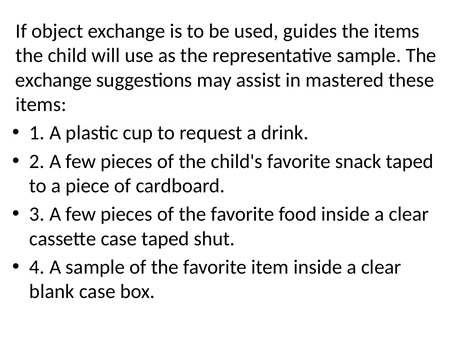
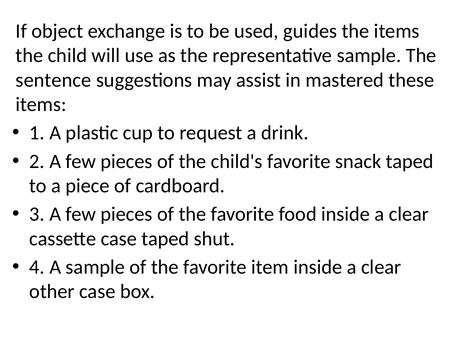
exchange: exchange -> sentence (53, 80)
blank: blank -> other (52, 291)
